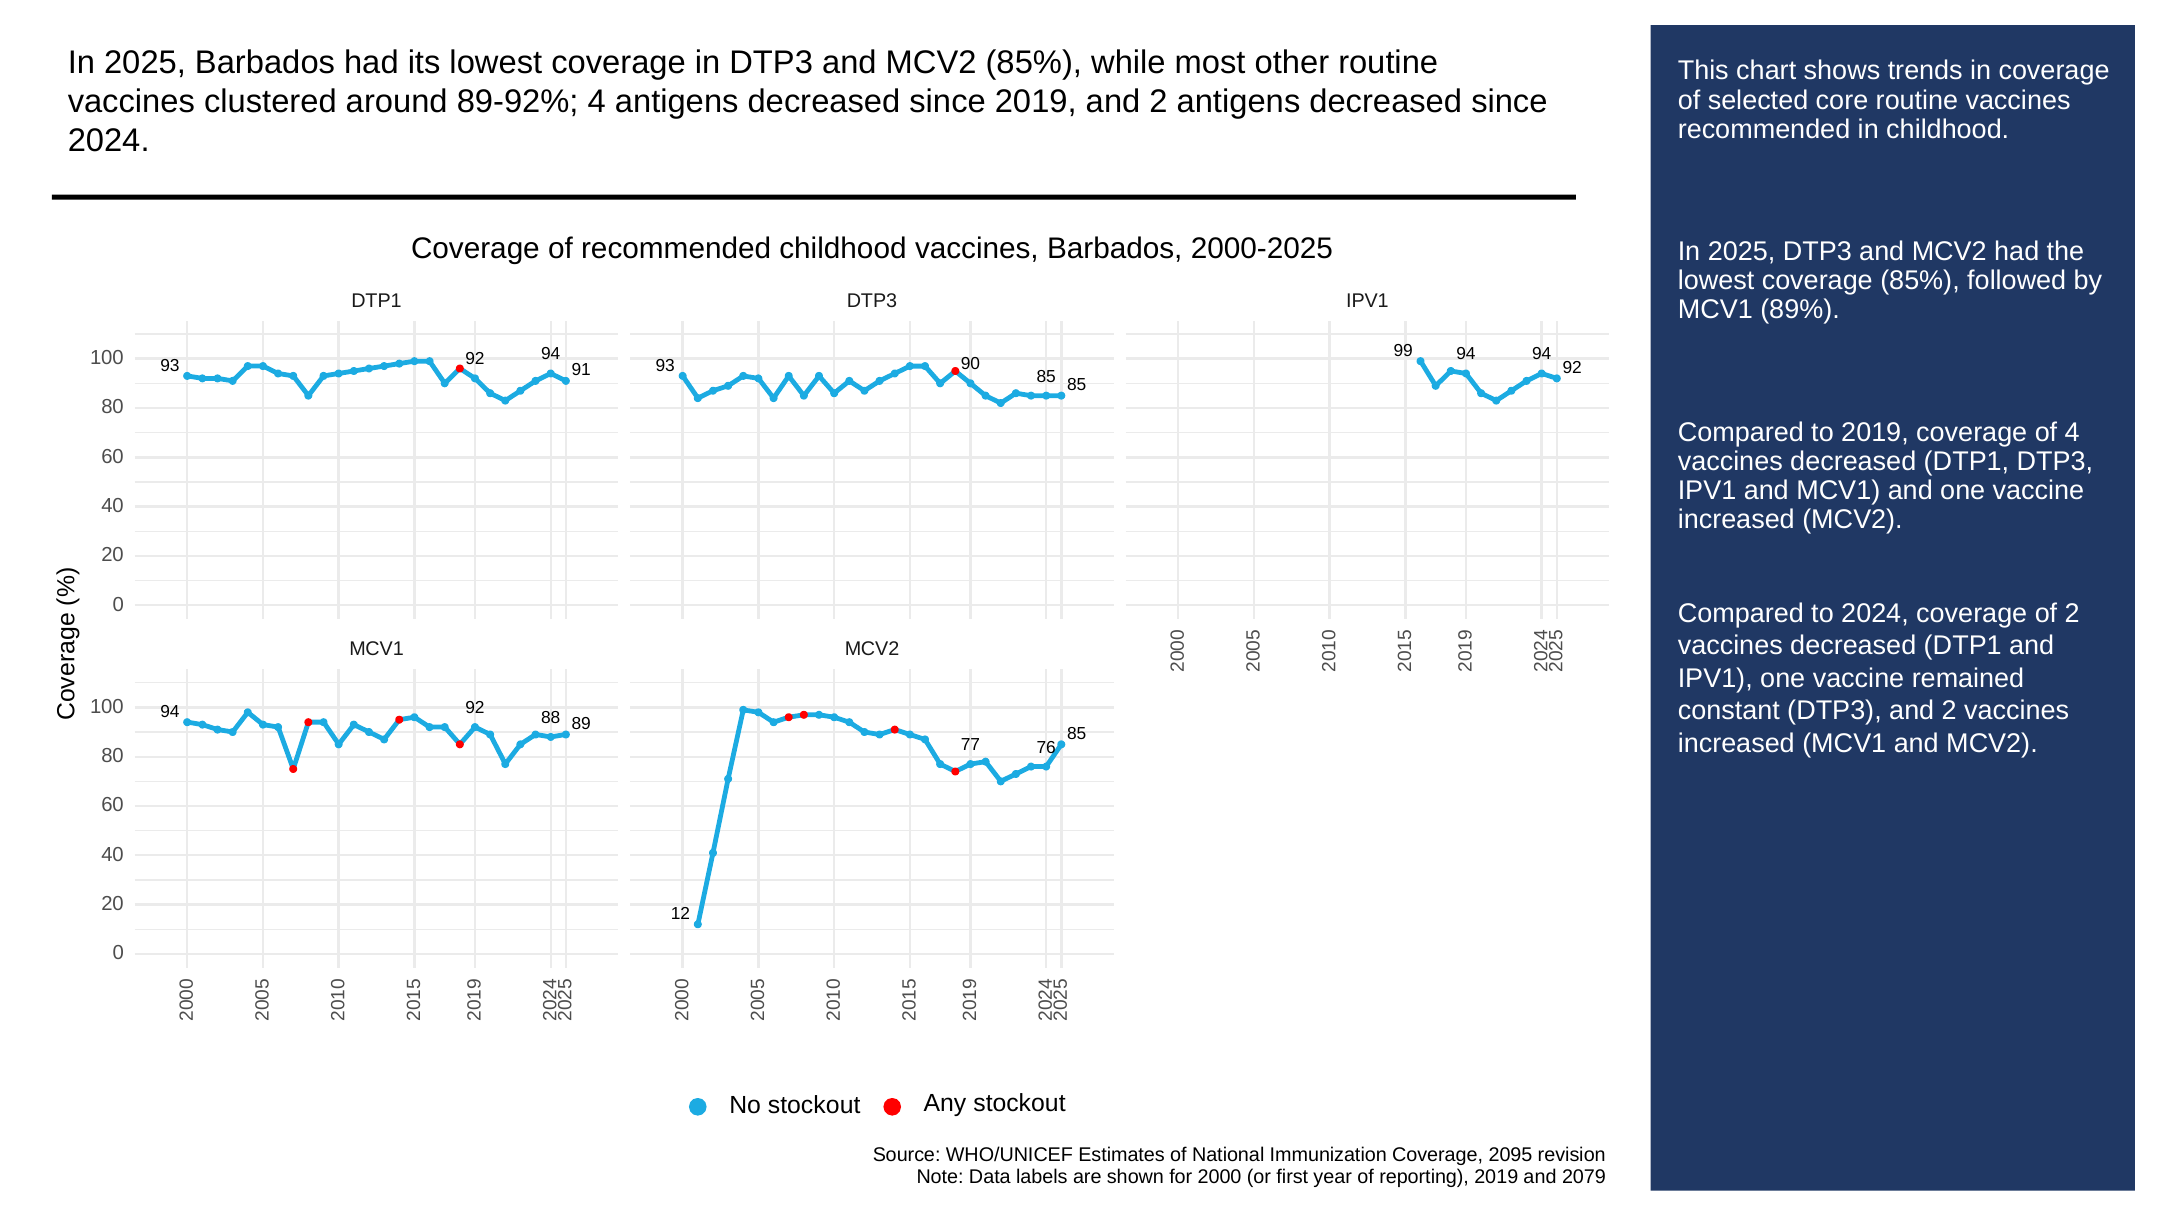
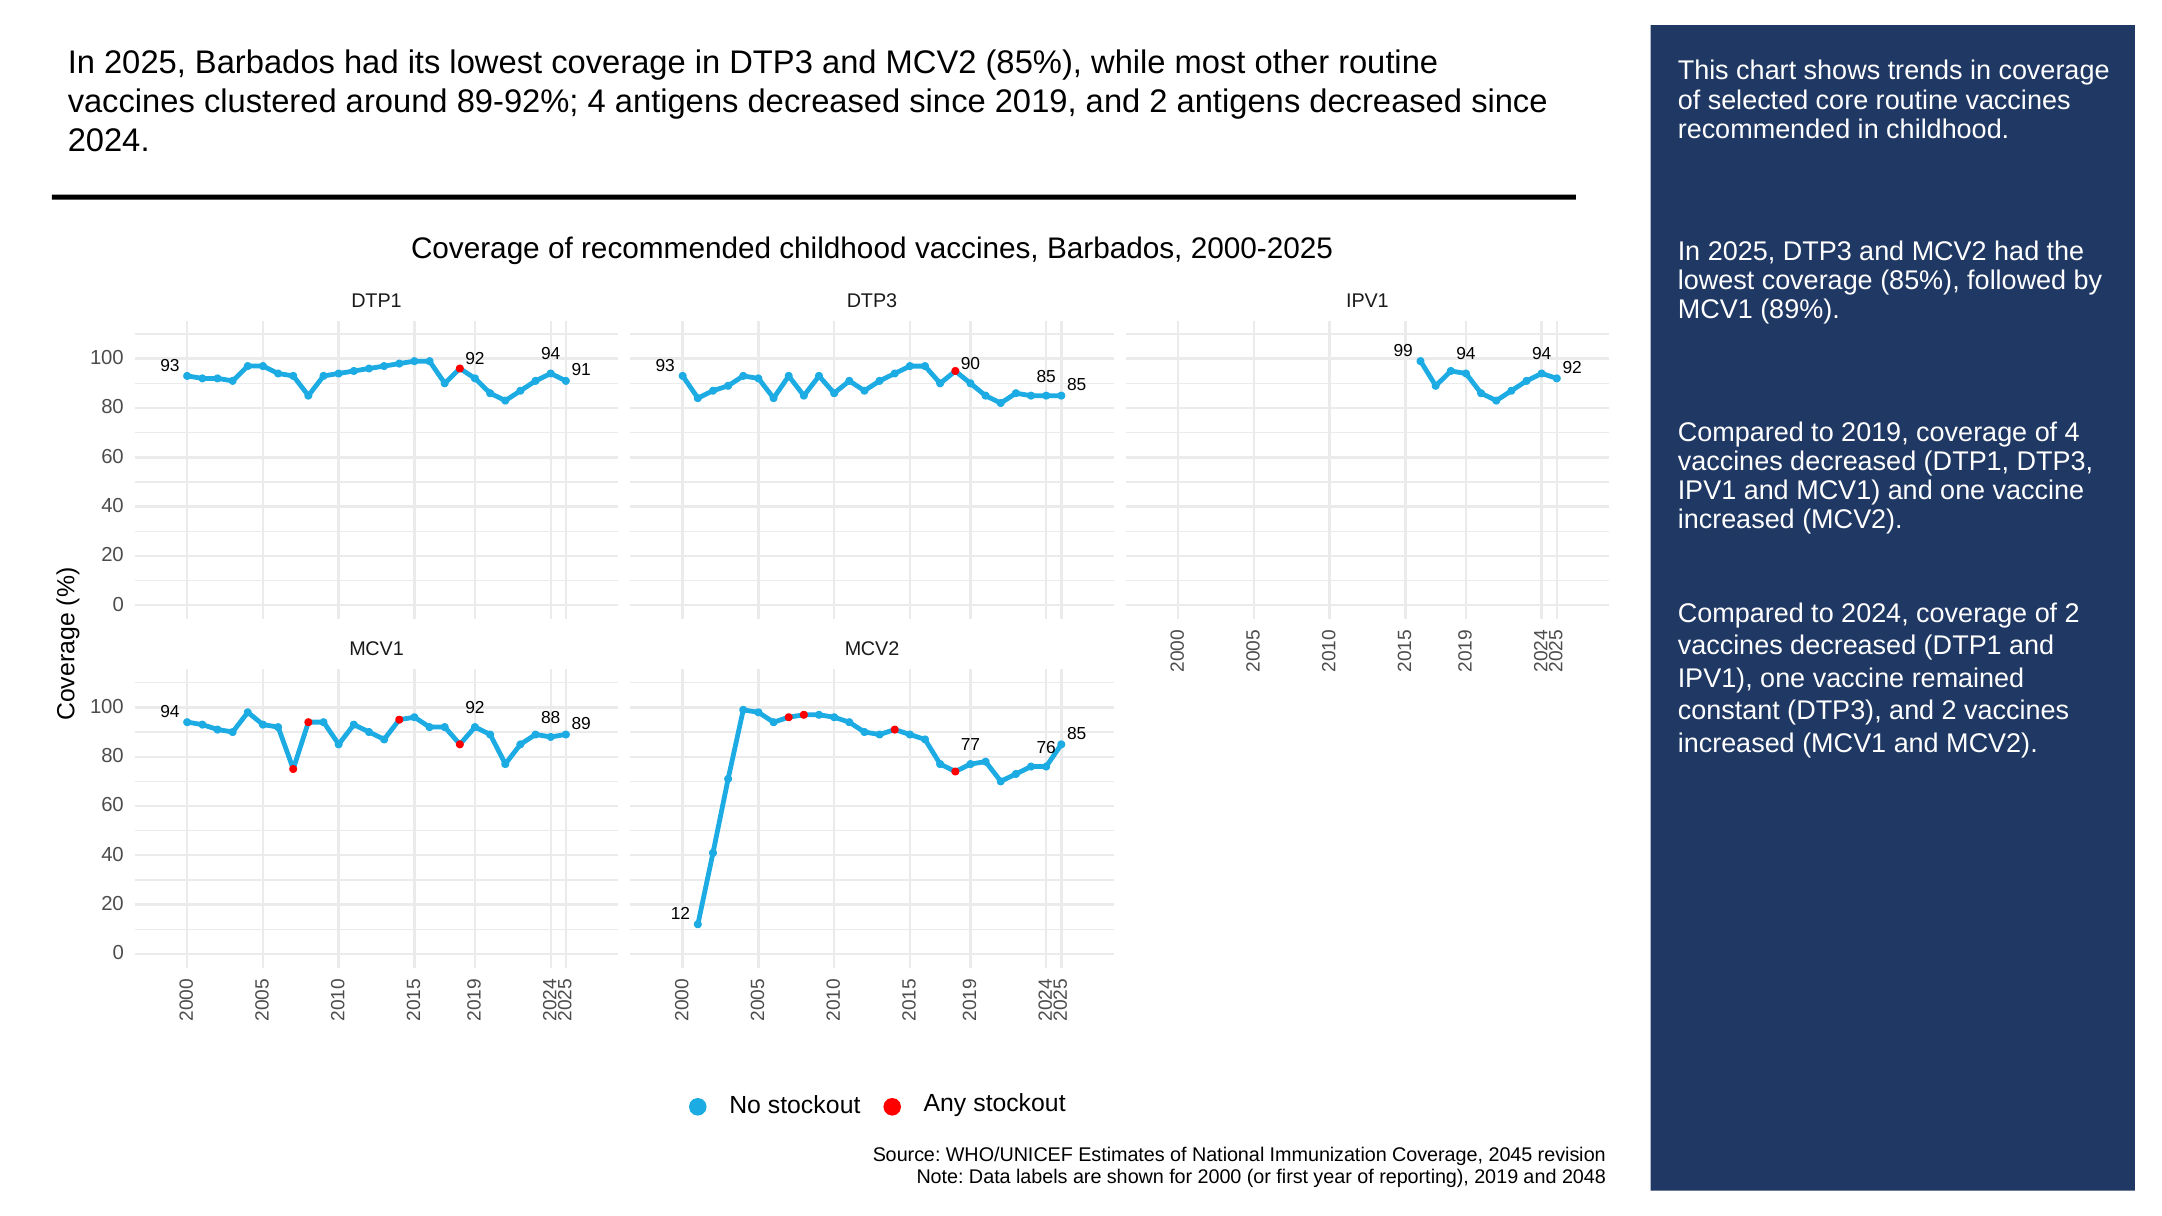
2095: 2095 -> 2045 (1511, 1155)
2079: 2079 -> 2048 (1584, 1177)
